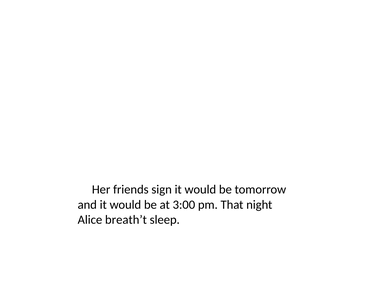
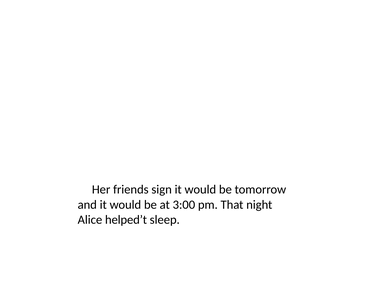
breath’t: breath’t -> helped’t (126, 220)
